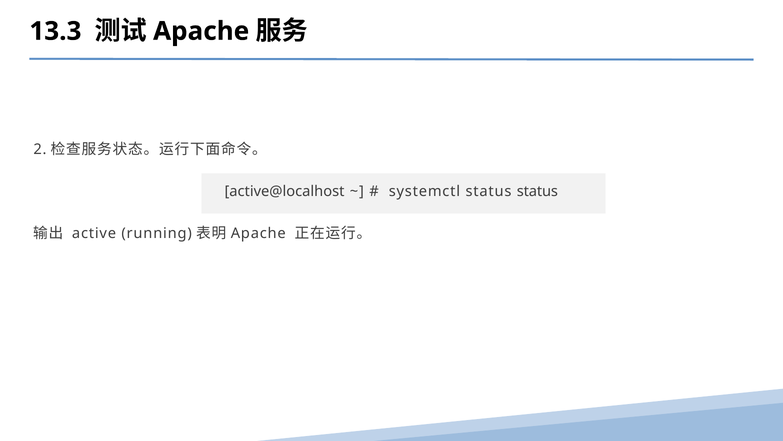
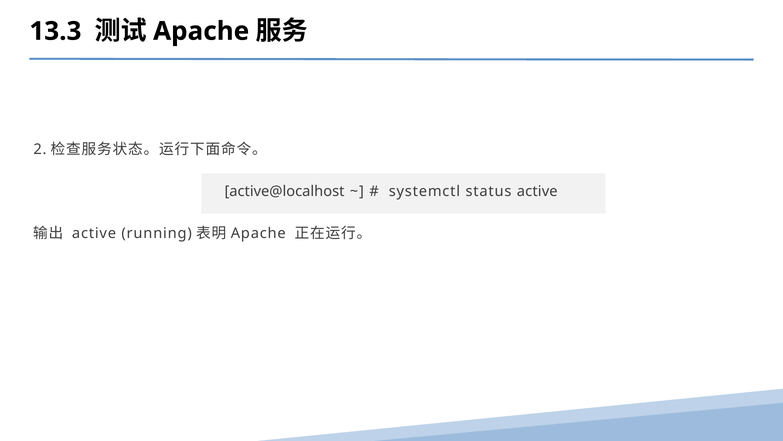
status status: status -> active (537, 191)
